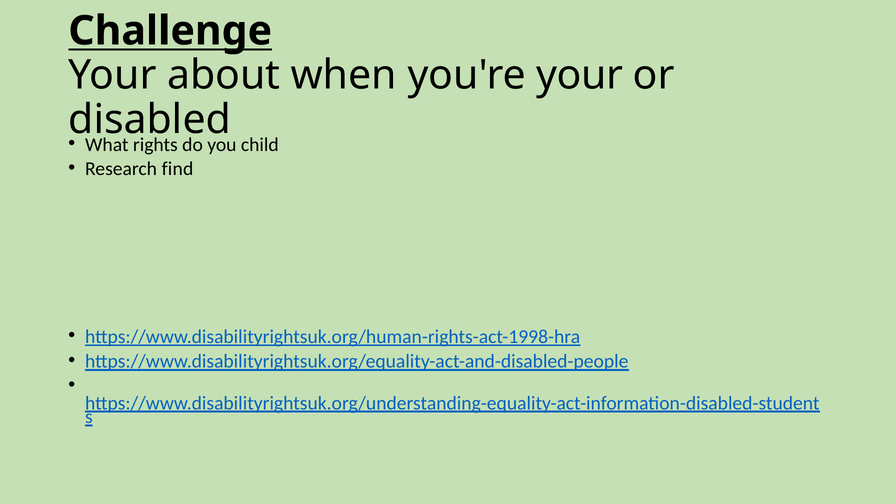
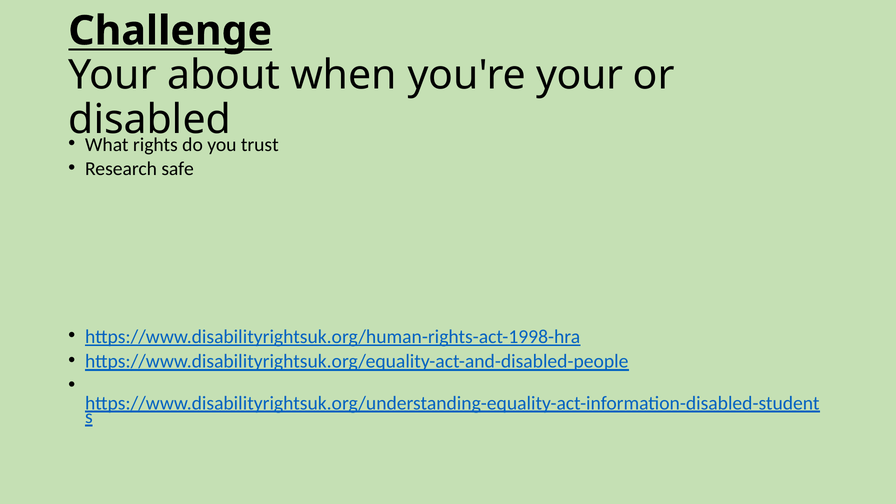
child: child -> trust (260, 145)
find: find -> safe (178, 169)
